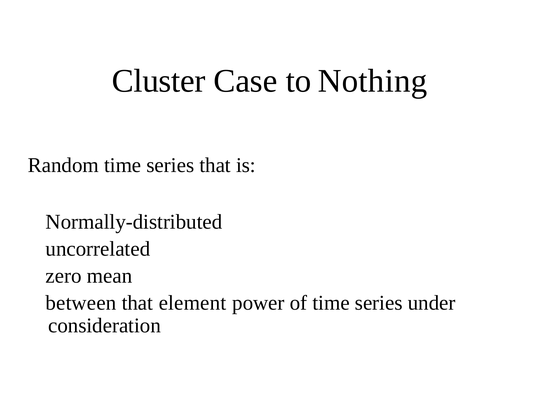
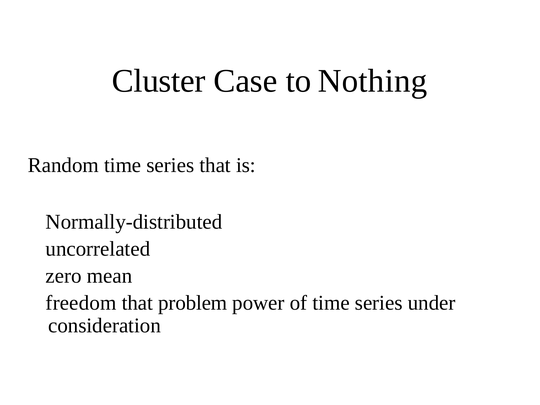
between: between -> freedom (81, 303)
element: element -> problem (193, 303)
